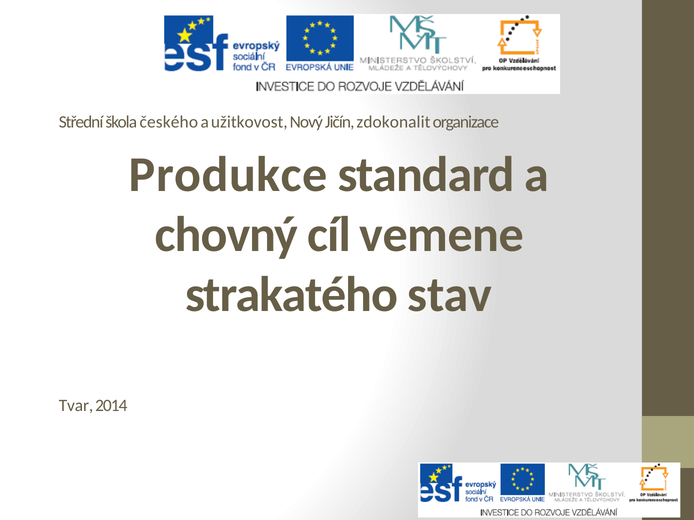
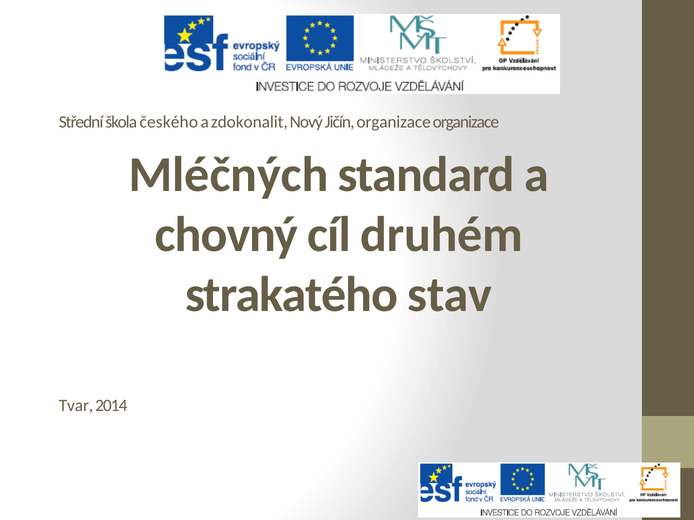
užitkovost: užitkovost -> zdokonalit (249, 122)
Jičín zdokonalit: zdokonalit -> organizace (394, 122)
Produkce: Produkce -> Mléčných (229, 175)
vemene: vemene -> druhém (442, 235)
